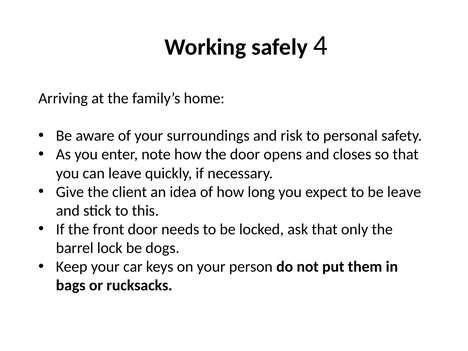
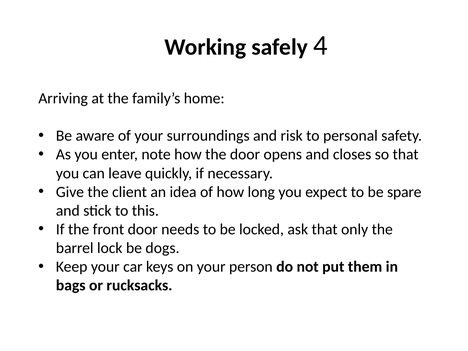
be leave: leave -> spare (404, 192)
